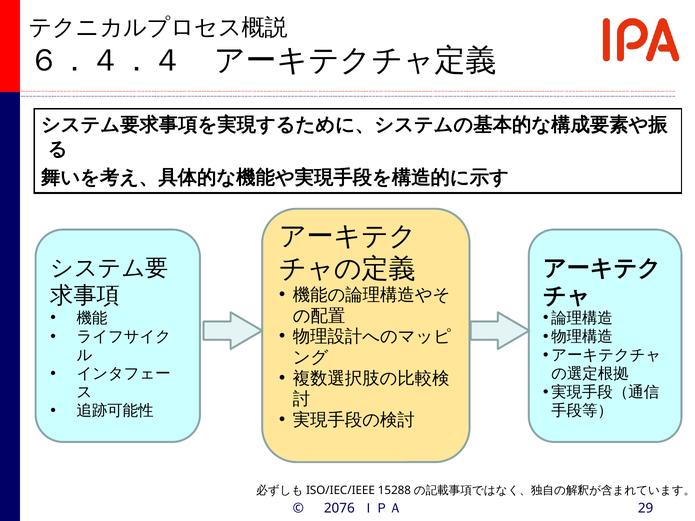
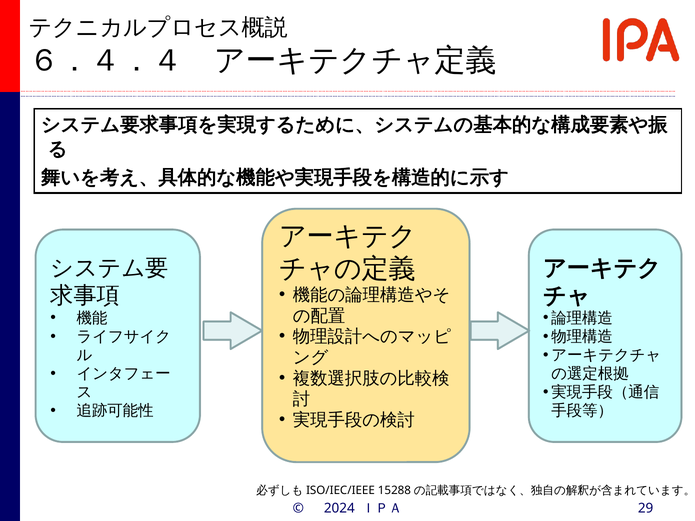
2076: 2076 -> 2024 (339, 509)
